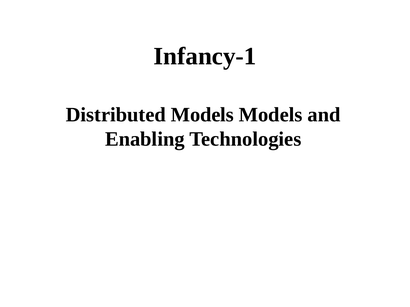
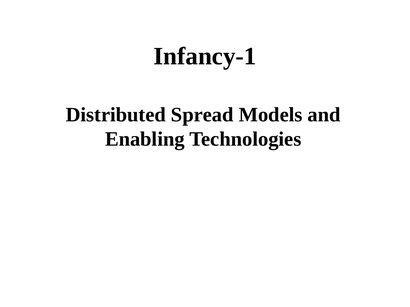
Distributed Models: Models -> Spread (202, 115)
